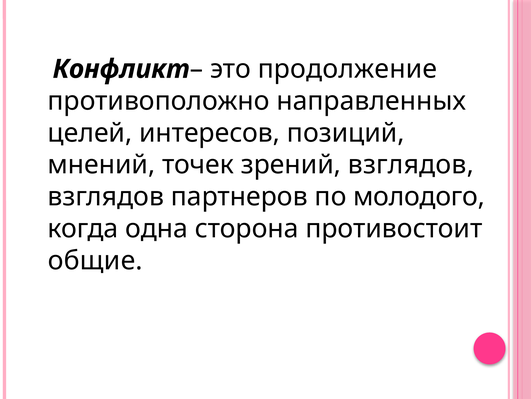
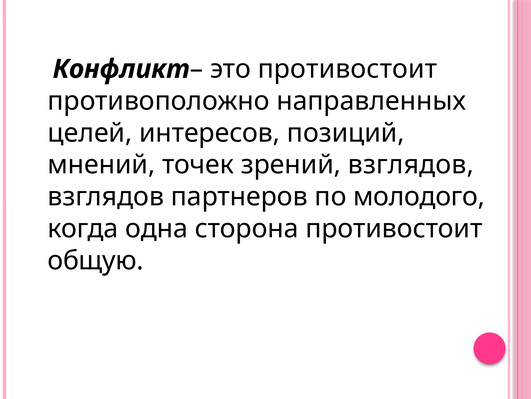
это продолжение: продолжение -> противостоит (347, 69)
общие: общие -> общую (96, 260)
